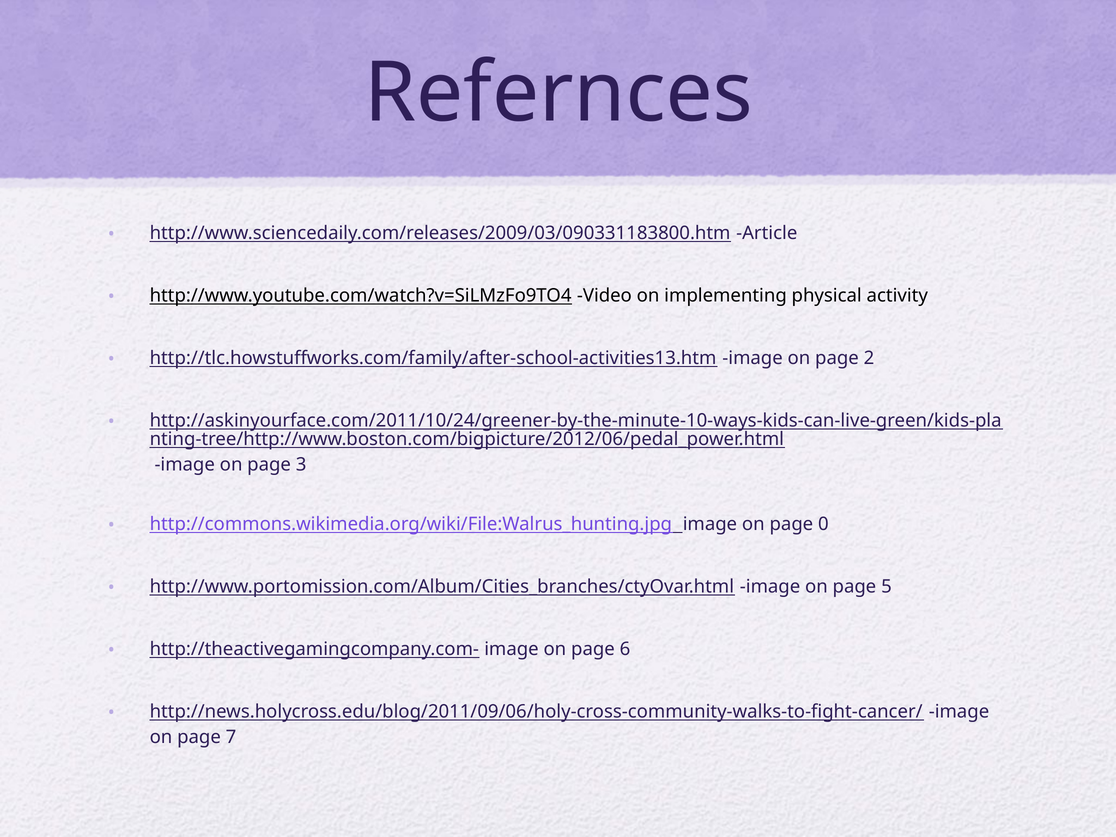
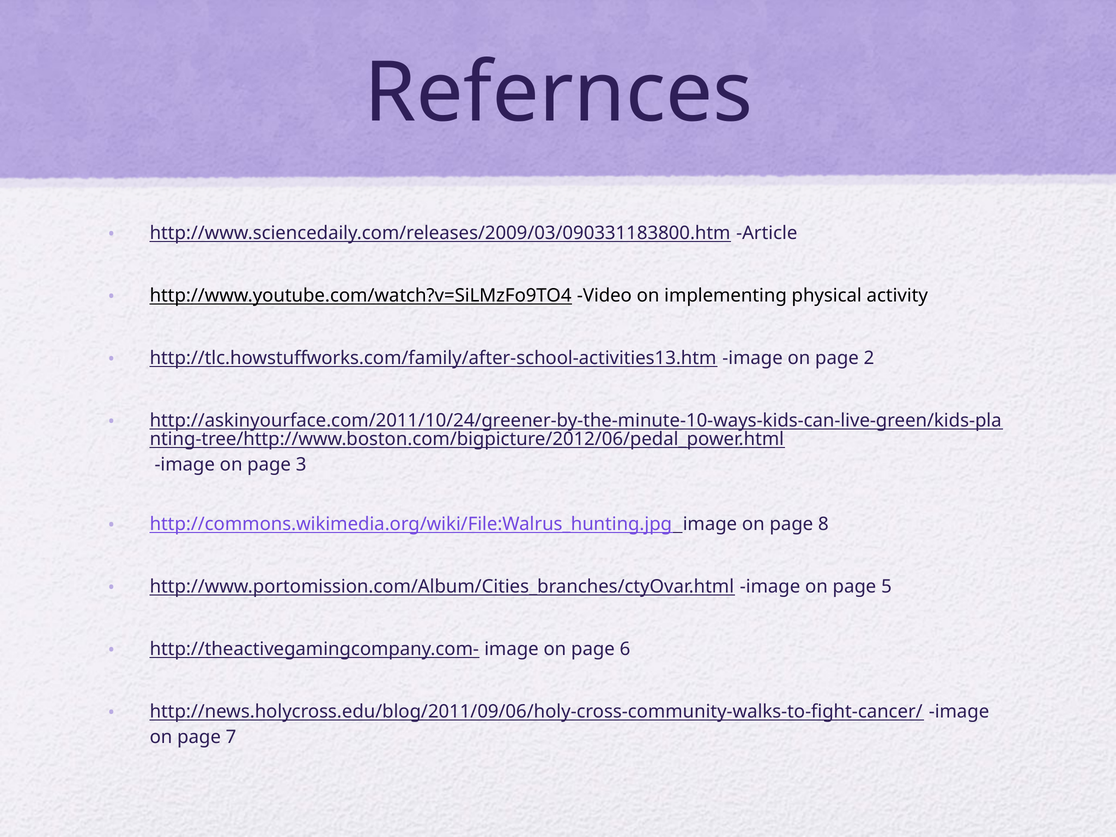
0: 0 -> 8 (823, 524)
